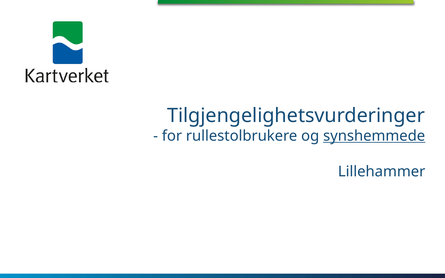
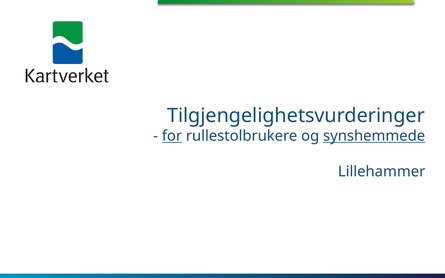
for underline: none -> present (172, 136)
